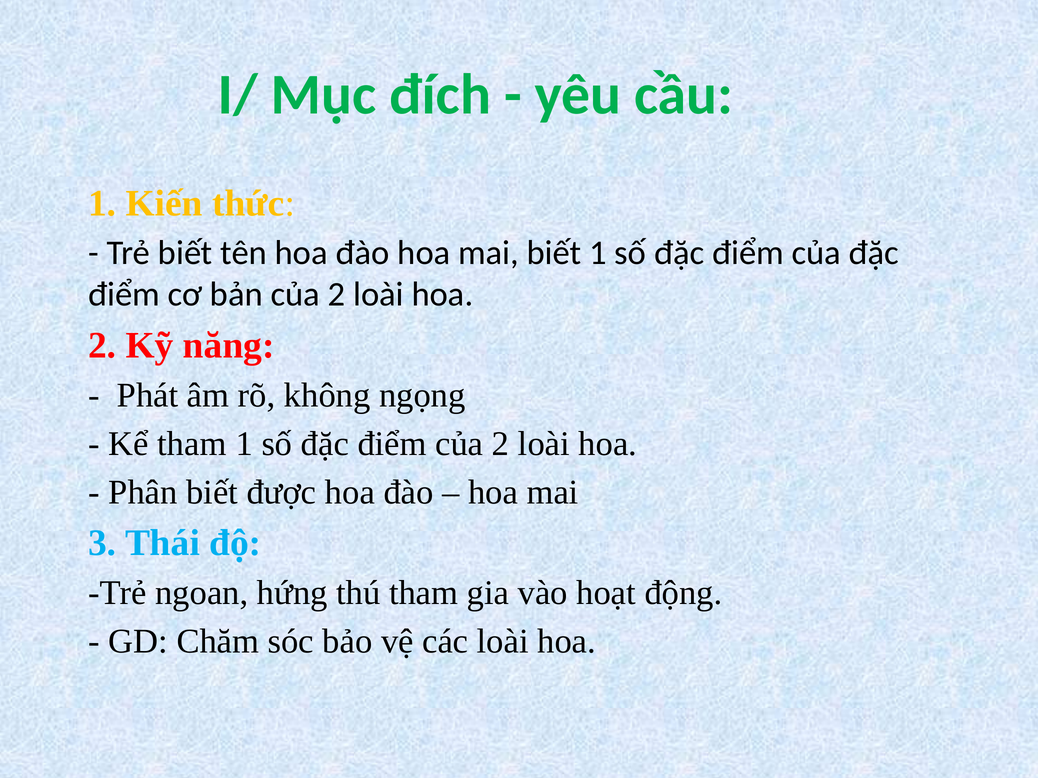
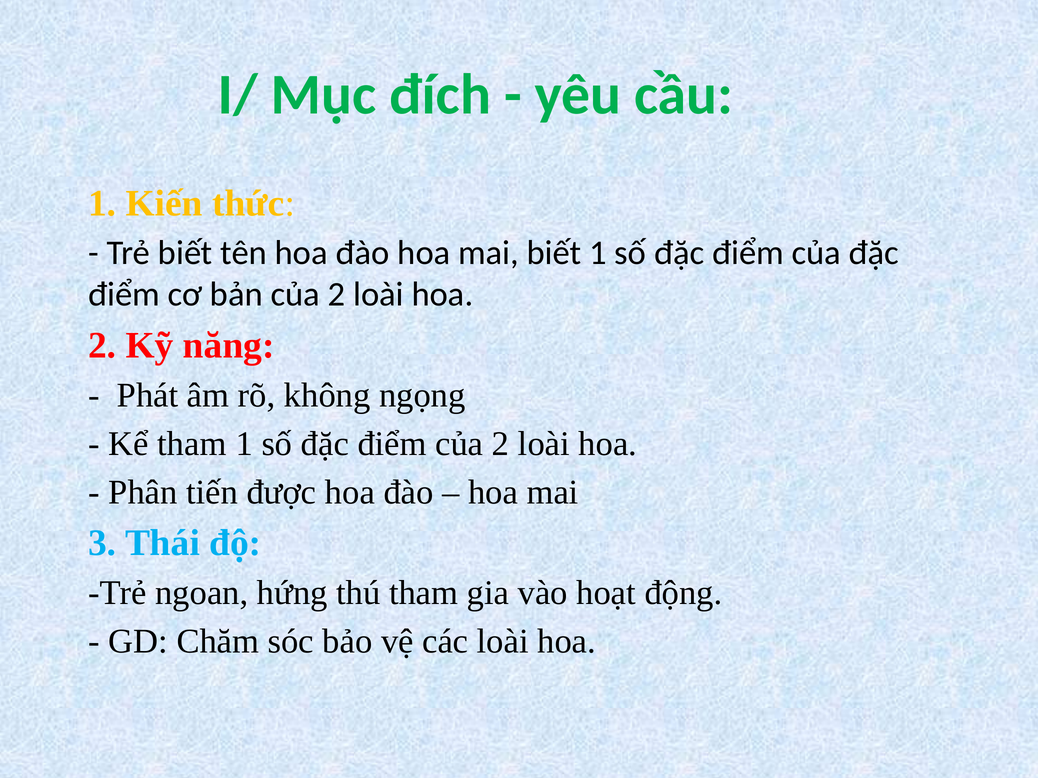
Phân biết: biết -> tiến (212, 492)
